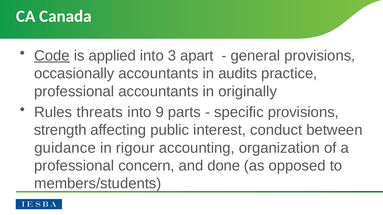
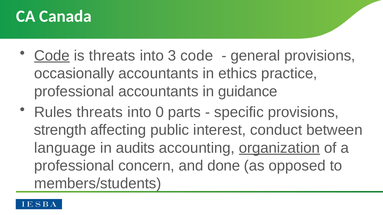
is applied: applied -> threats (112, 56)
3 apart: apart -> code (197, 56)
audits: audits -> ethics (238, 74)
originally: originally -> guidance (248, 92)
9: 9 -> 0 (160, 112)
guidance: guidance -> language (65, 148)
rigour: rigour -> audits (135, 148)
organization underline: none -> present (279, 148)
